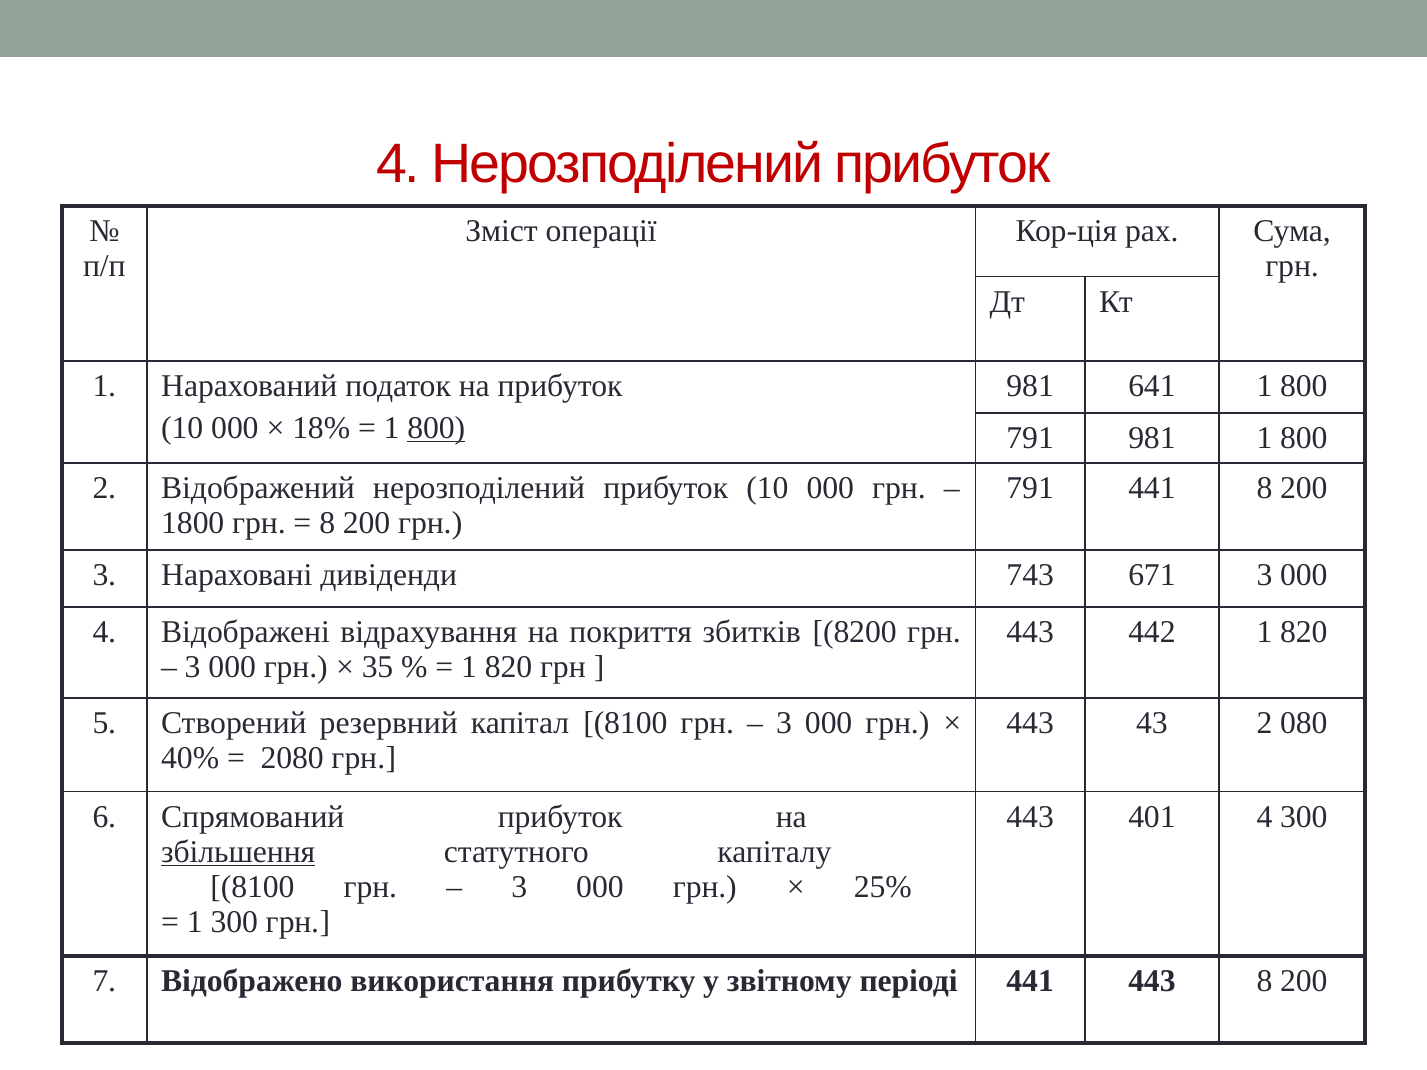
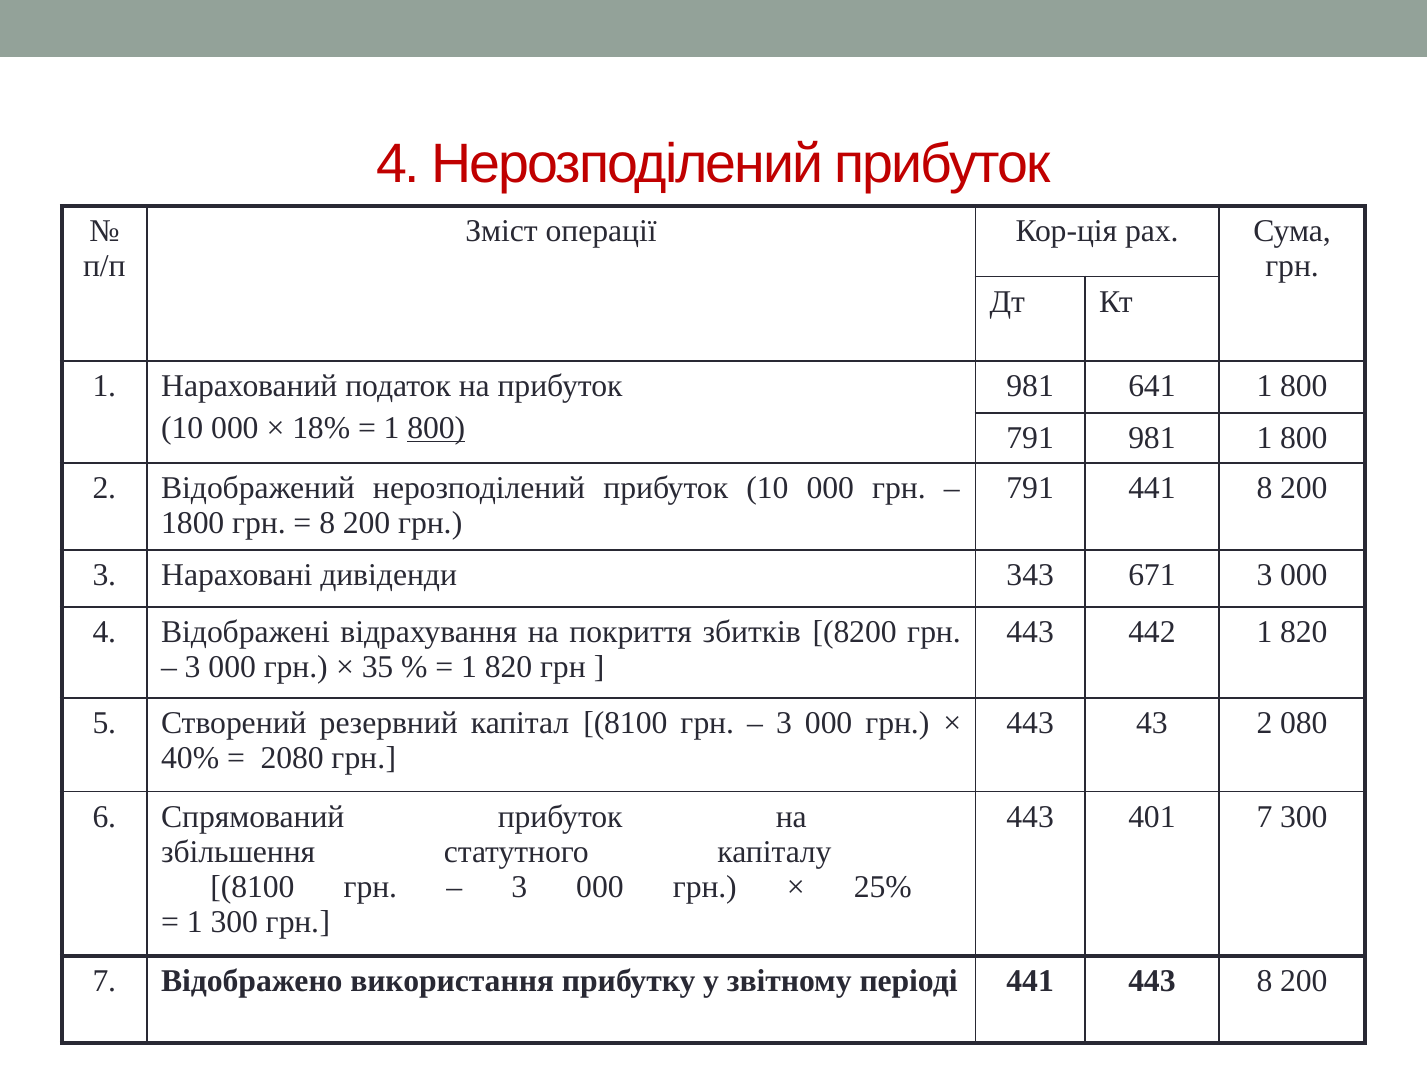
743: 743 -> 343 (1030, 575)
401 4: 4 -> 7 (1264, 817)
збільшення underline: present -> none (238, 852)
